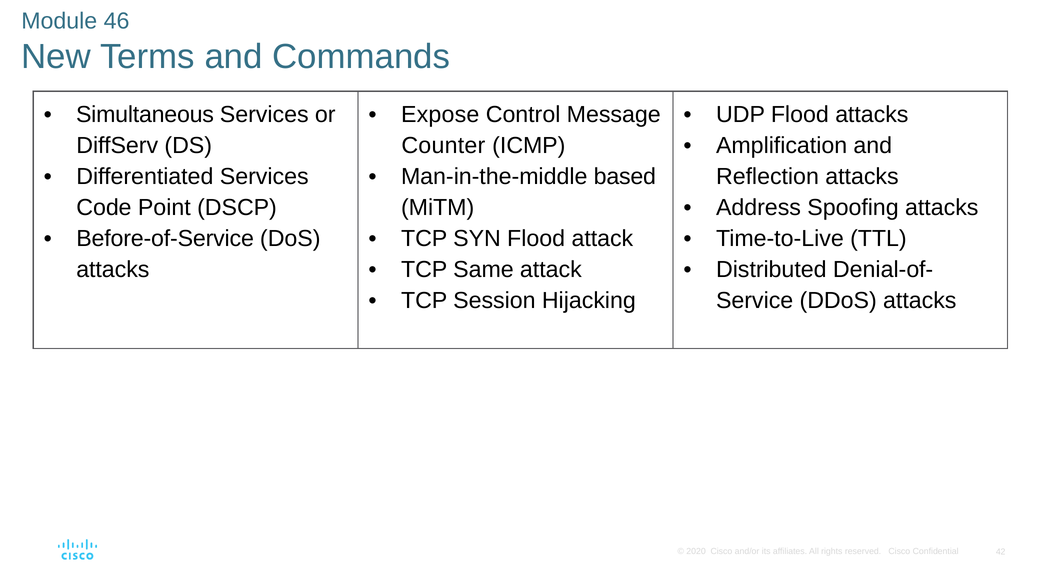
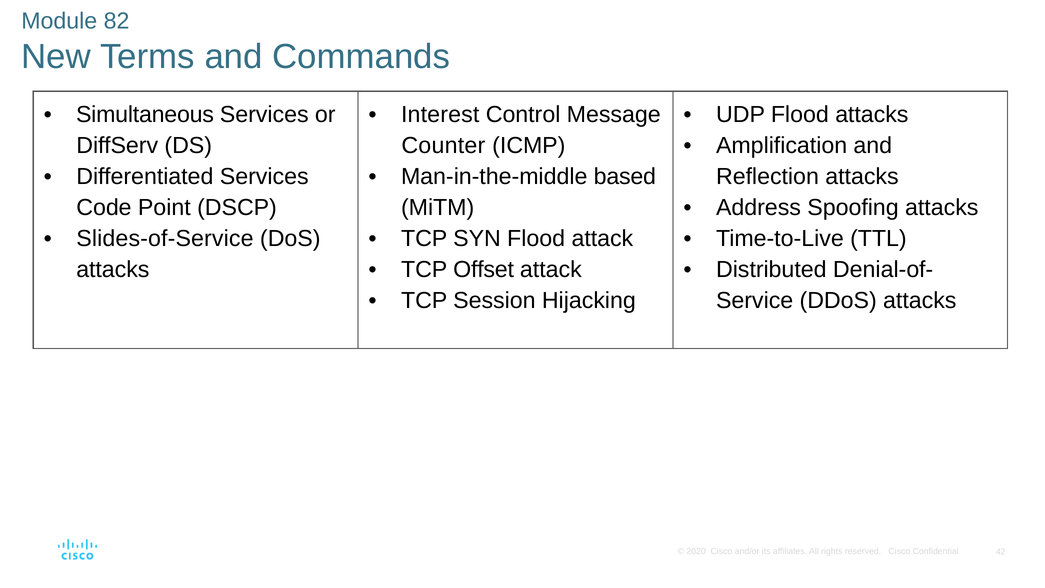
46: 46 -> 82 (117, 21)
Expose: Expose -> Interest (440, 115)
Before-of-Service: Before-of-Service -> Slides-of-Service (165, 239)
Same: Same -> Offset (484, 269)
